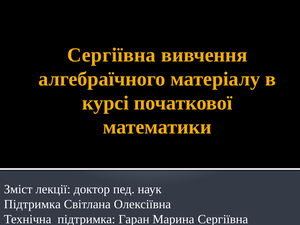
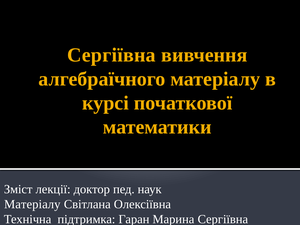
Підтримка: Підтримка -> Матеріалу (32, 204)
